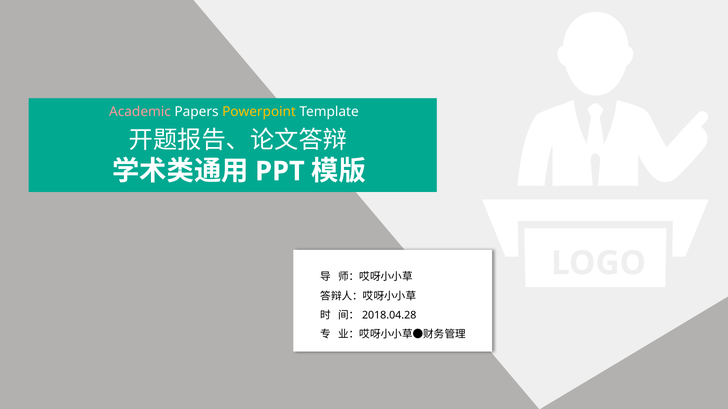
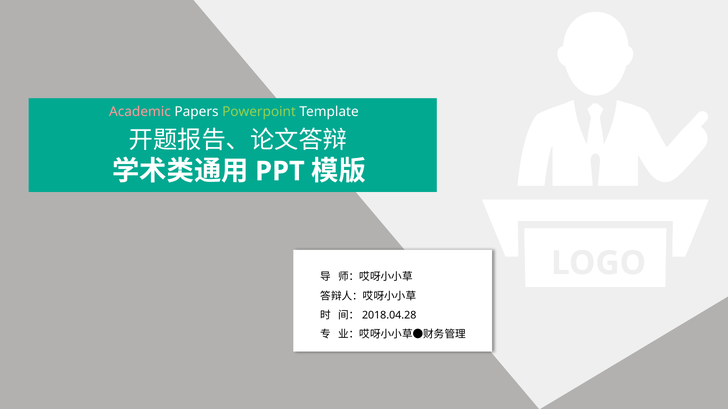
Powerpoint colour: yellow -> light green (259, 112)
